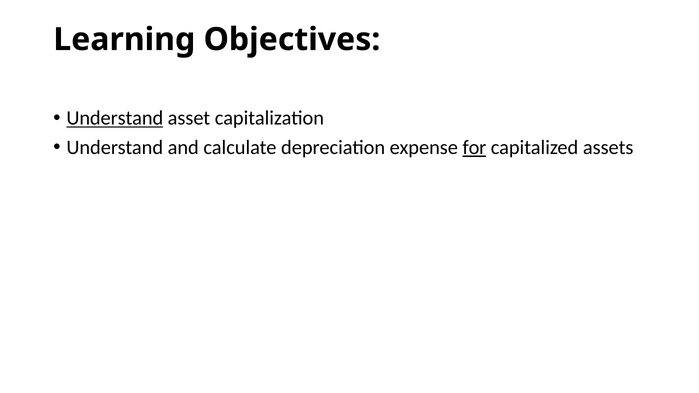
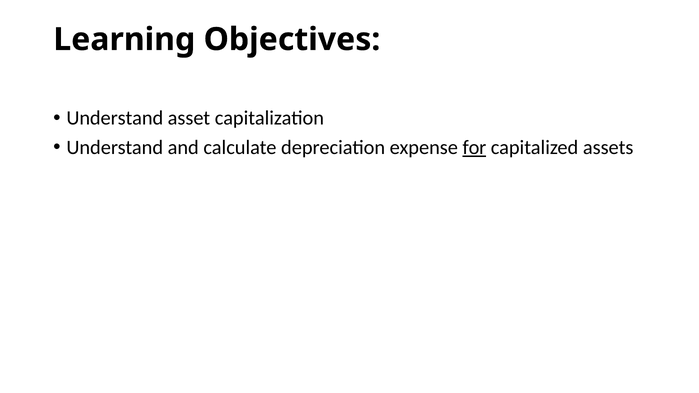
Understand underline: present -> none (115, 118)
